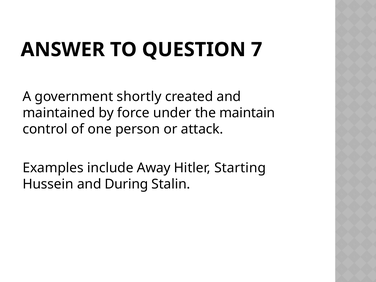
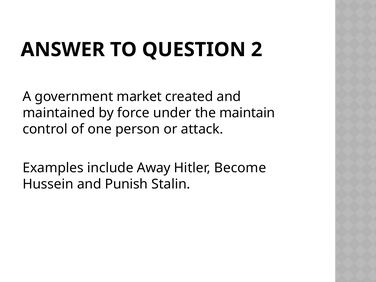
7: 7 -> 2 (257, 50)
shortly: shortly -> market (139, 97)
Starting: Starting -> Become (240, 168)
During: During -> Punish (126, 184)
